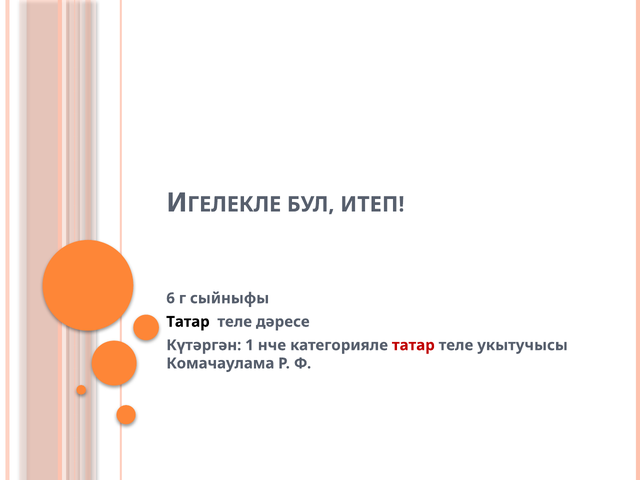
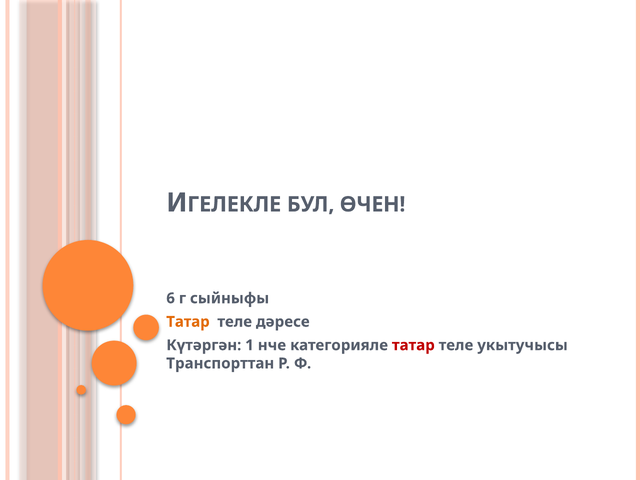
ИТЕП: ИТЕП -> ӨЧЕН (373, 204)
Татар colour: black -> orange (188, 322)
Комачаулама: Комачаулама -> Транспорттан (220, 363)
